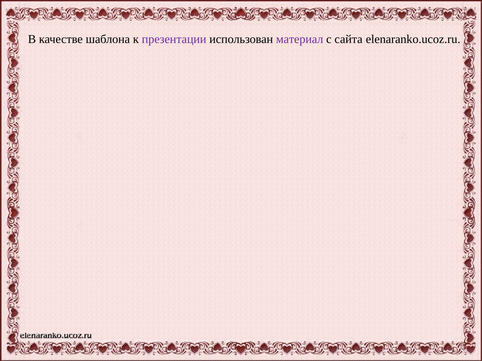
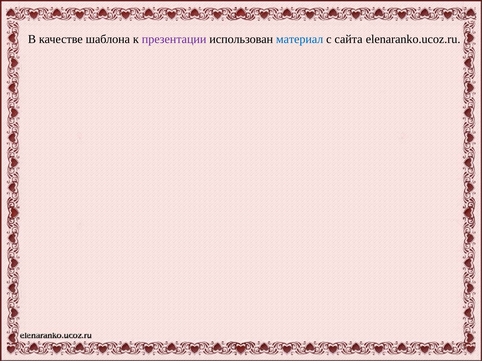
материал colour: purple -> blue (300, 39)
